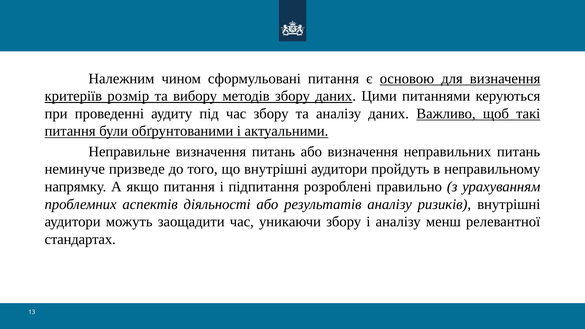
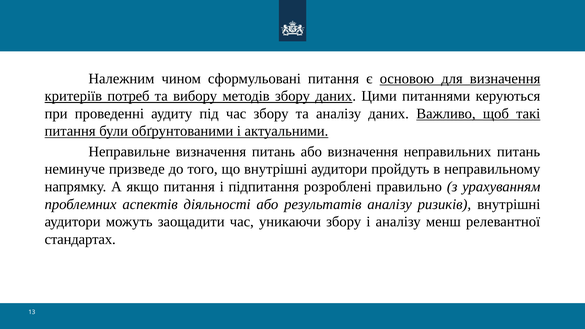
розмір: розмір -> потреб (128, 96)
